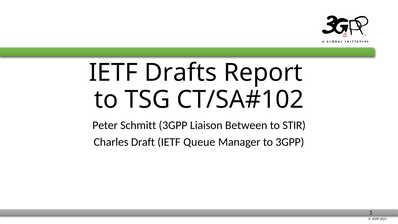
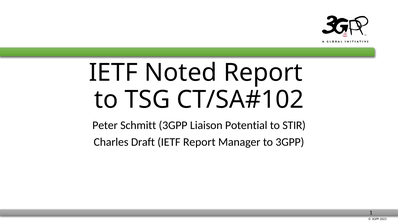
Drafts: Drafts -> Noted (181, 73)
Between: Between -> Potential (246, 125)
IETF Queue: Queue -> Report (199, 142)
